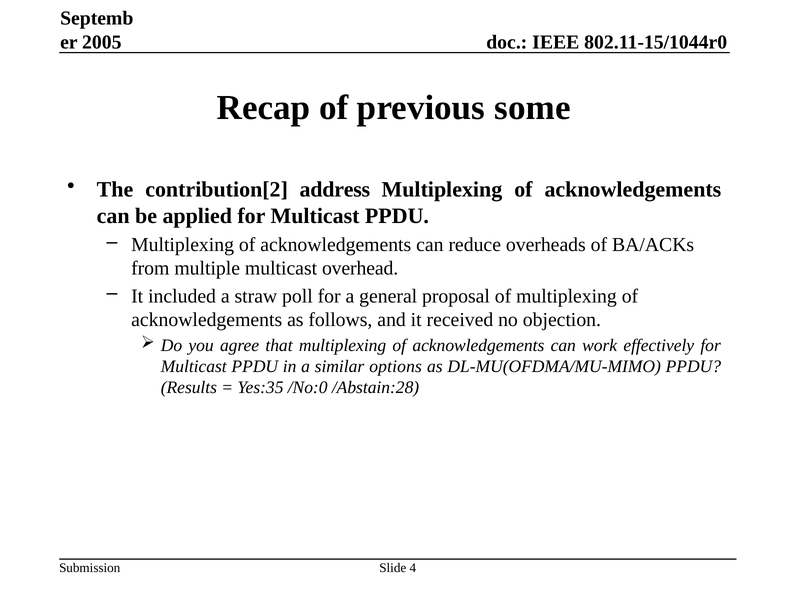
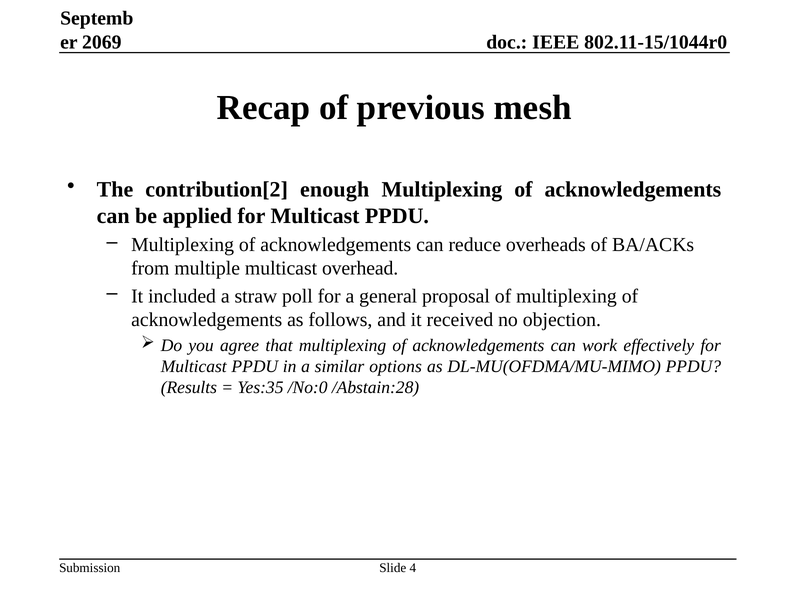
2005: 2005 -> 2069 (102, 42)
some: some -> mesh (533, 108)
address: address -> enough (335, 190)
